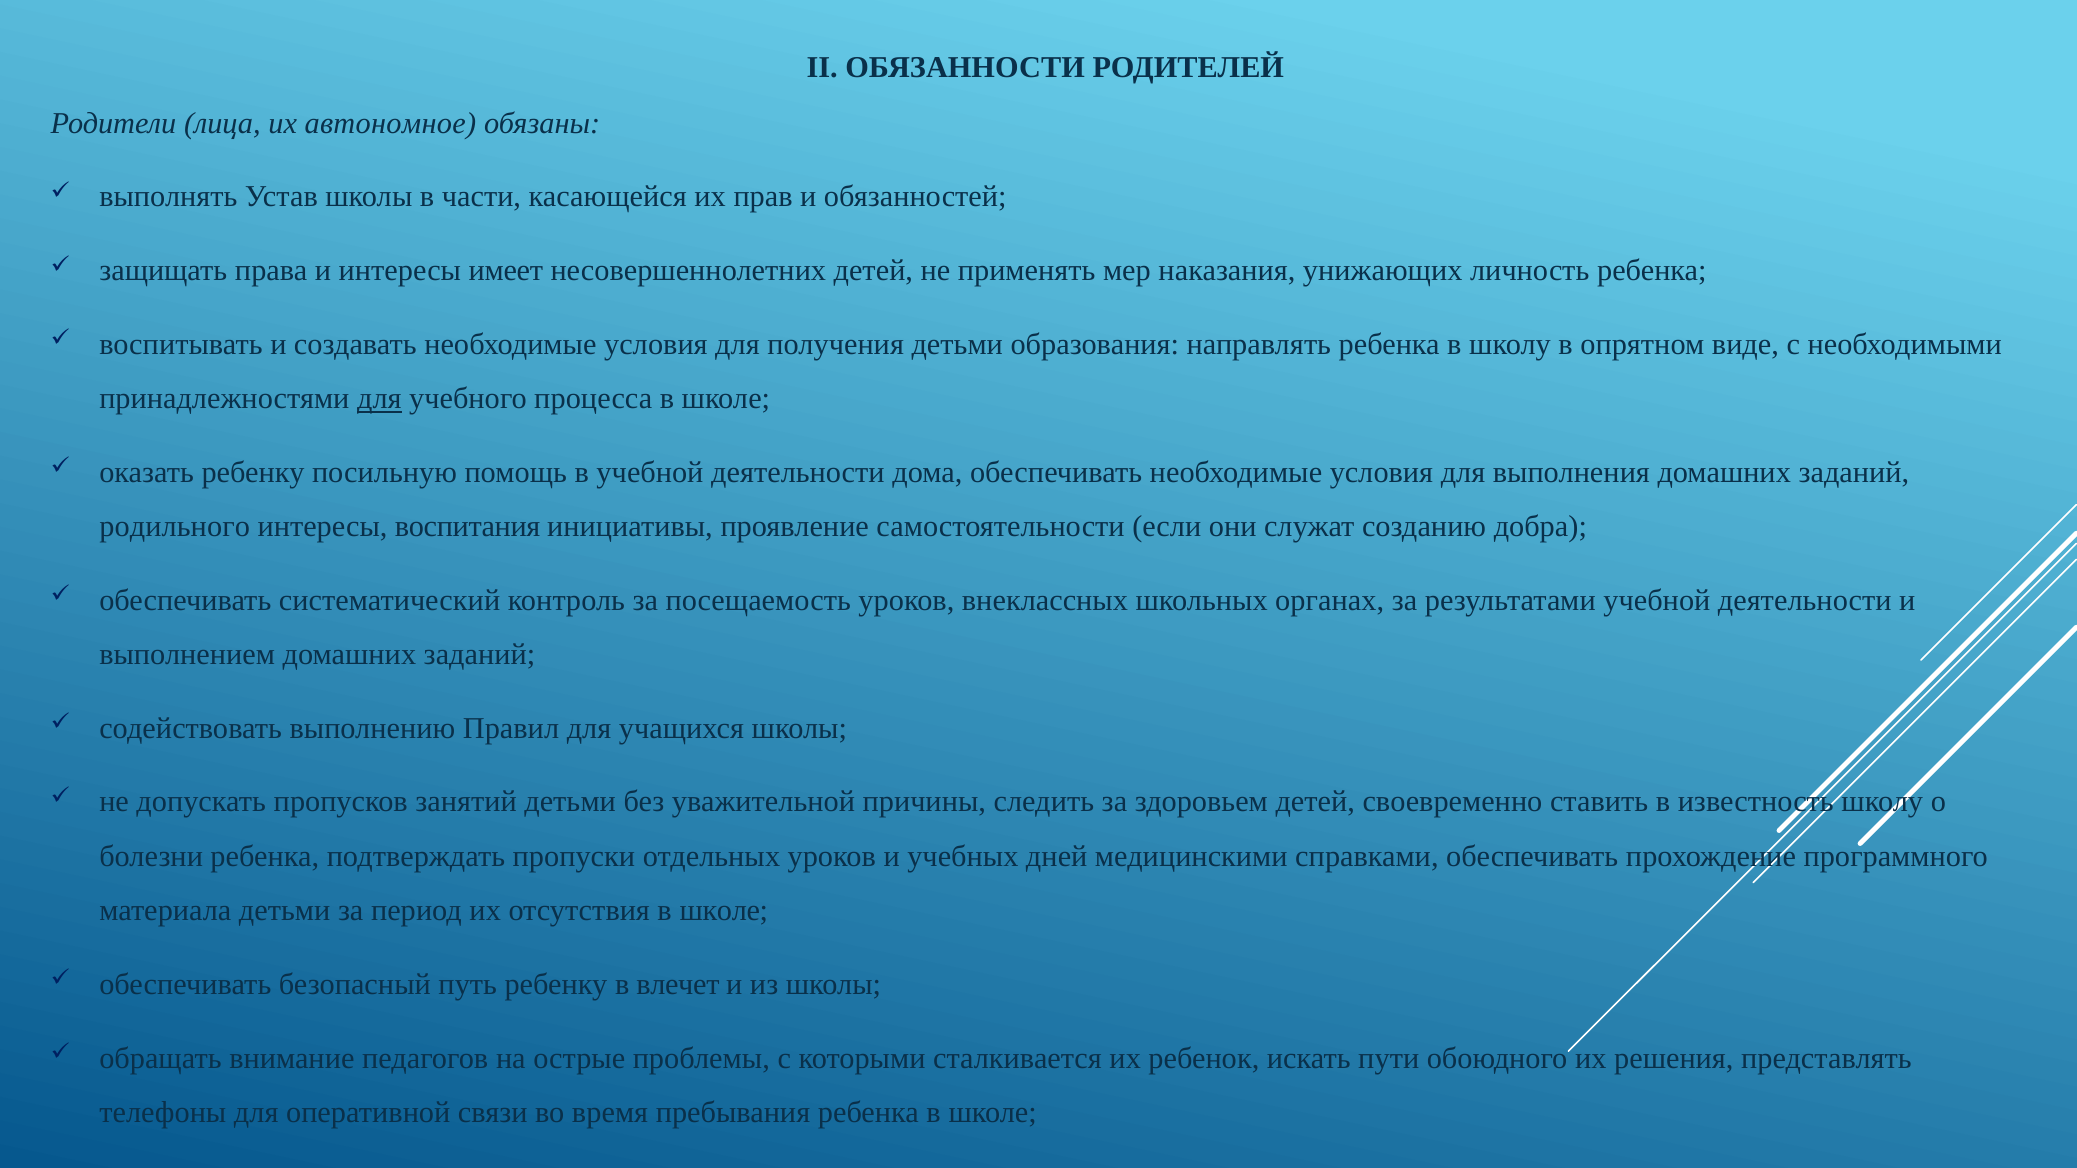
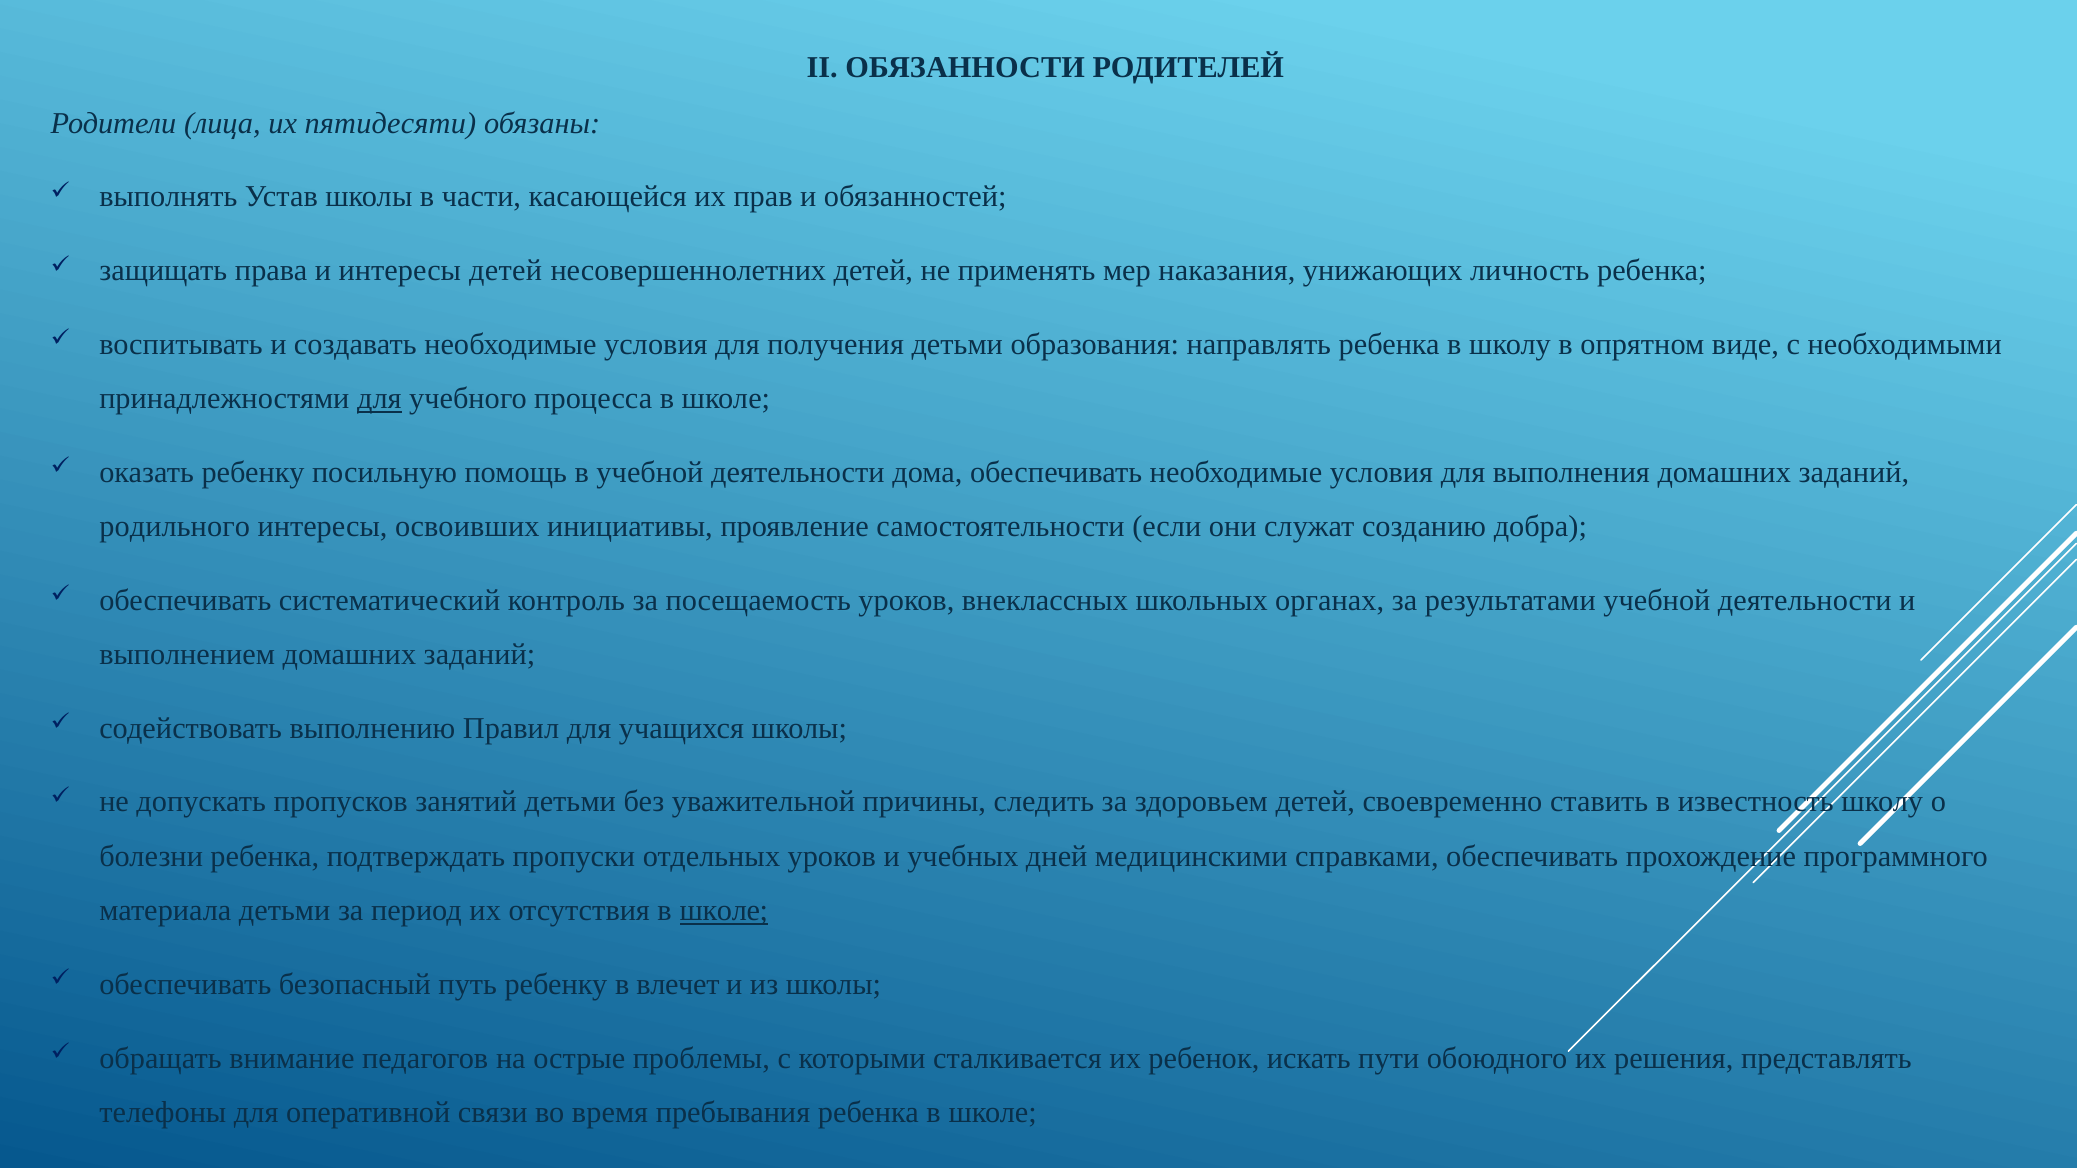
автономное: автономное -> пятидесяти (390, 123)
интересы имеет: имеет -> детей (506, 271)
воспитания: воспитания -> освоивших (467, 527)
школе underline: none -> present (724, 911)
